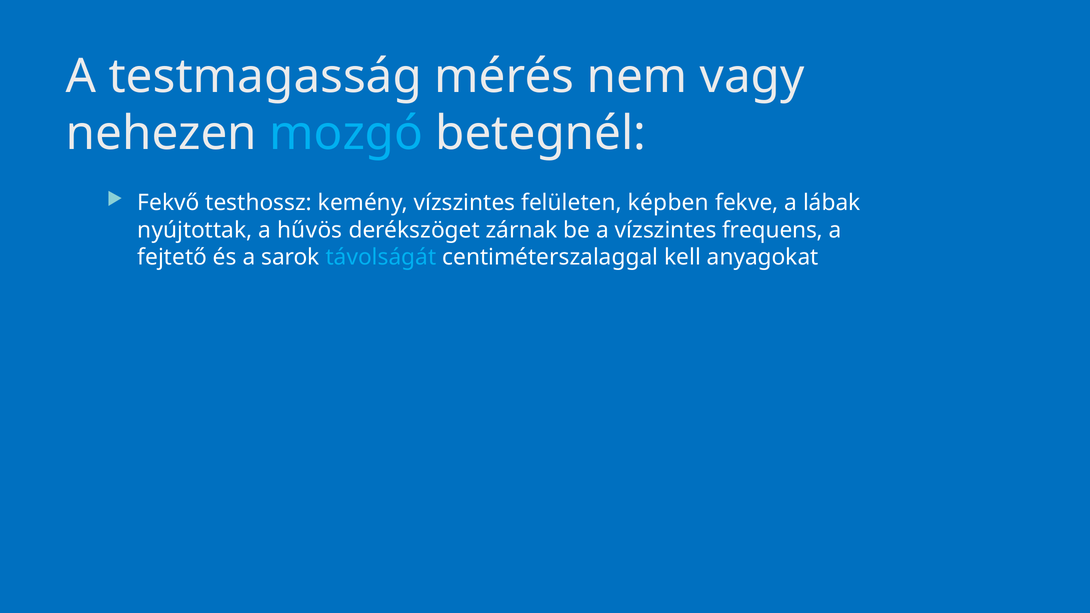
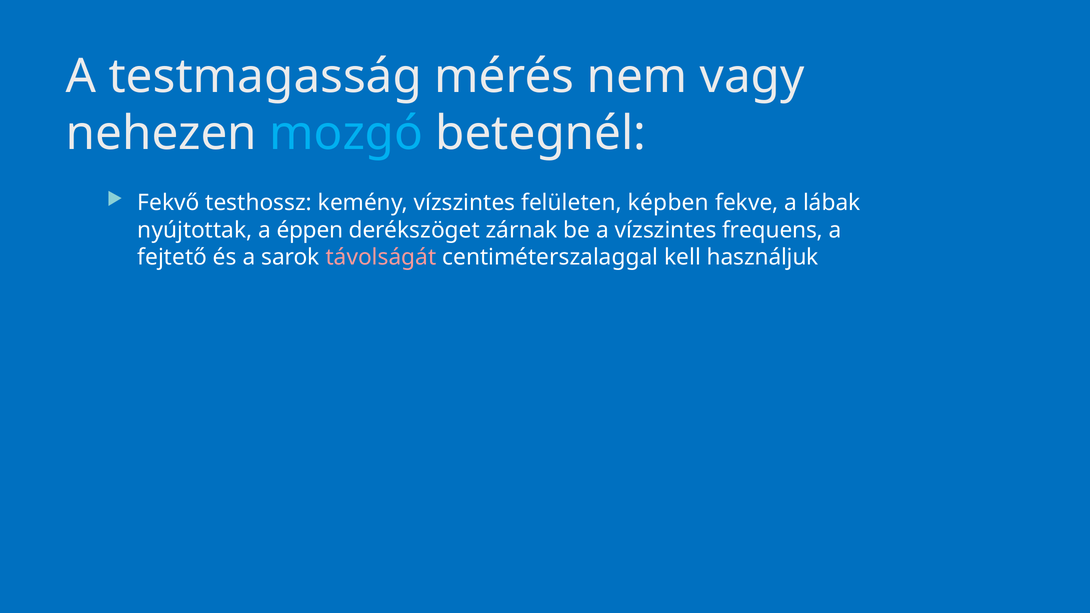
hűvös: hűvös -> éppen (310, 230)
távolságát colour: light blue -> pink (381, 257)
anyagokat: anyagokat -> használjuk (763, 257)
